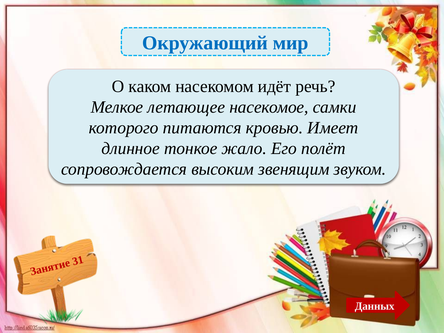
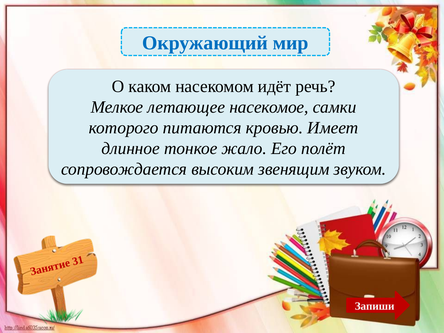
Данных: Данных -> Запиши (375, 306)
